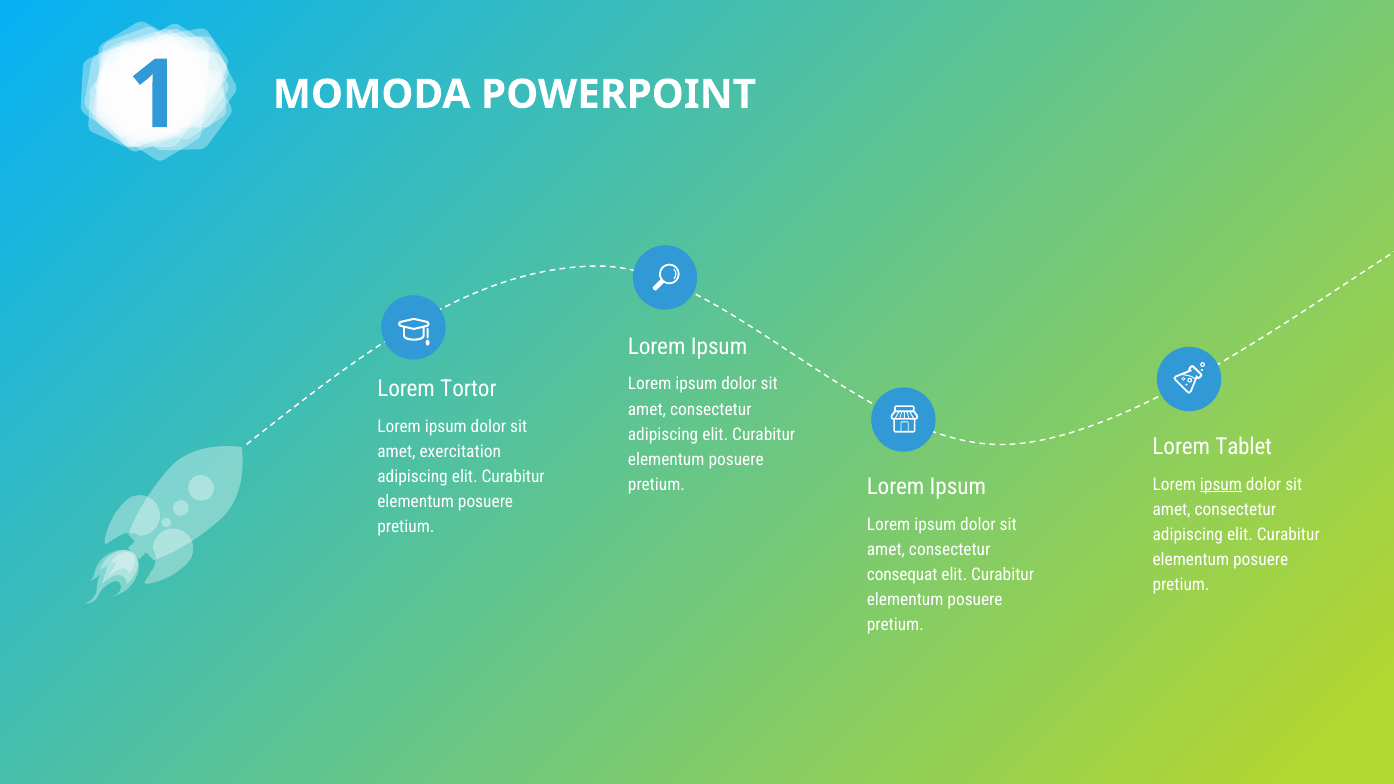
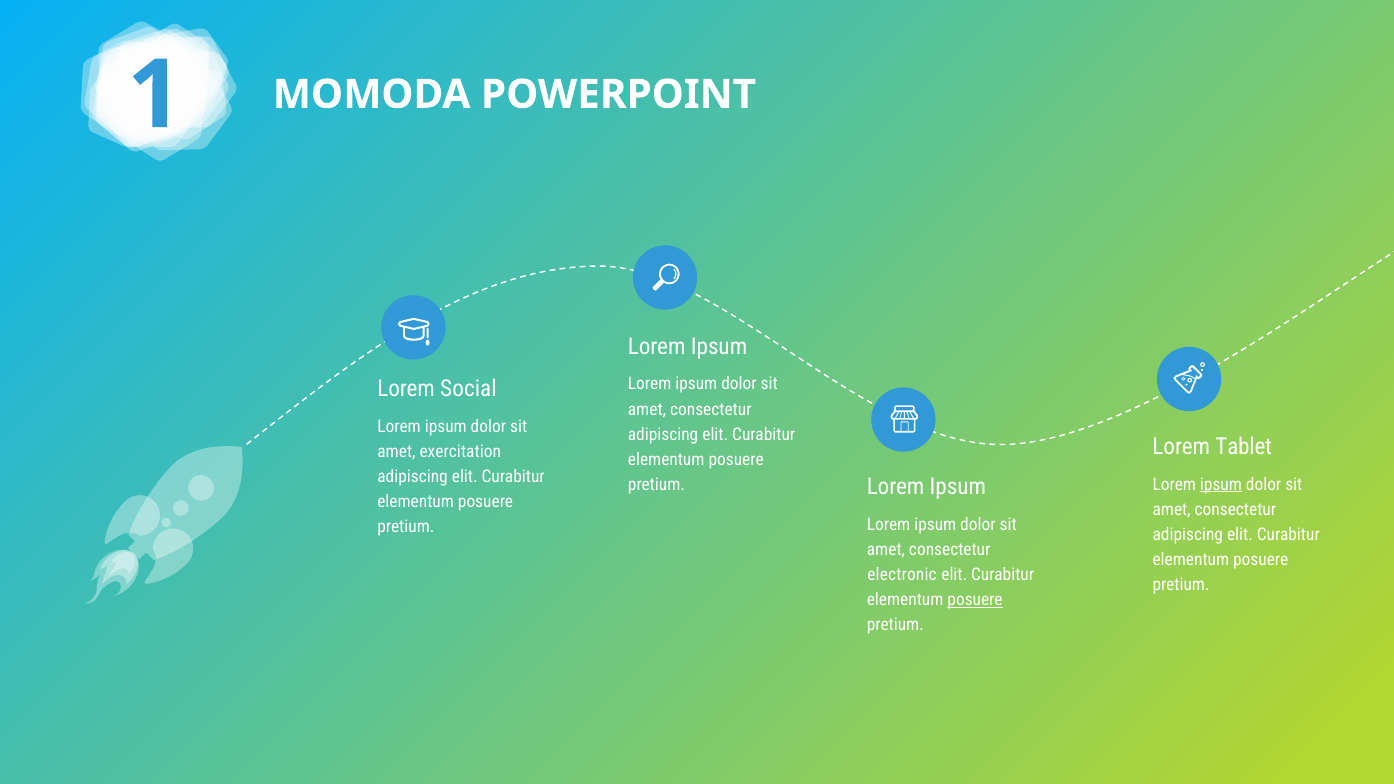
Tortor: Tortor -> Social (468, 389)
consequat: consequat -> electronic (902, 575)
posuere underline: none -> present (975, 600)
